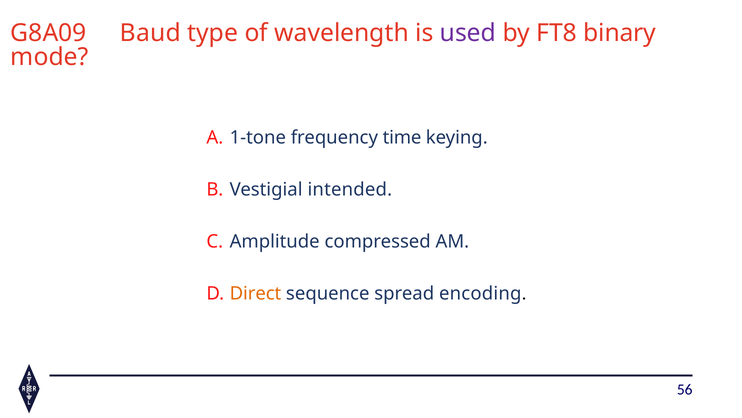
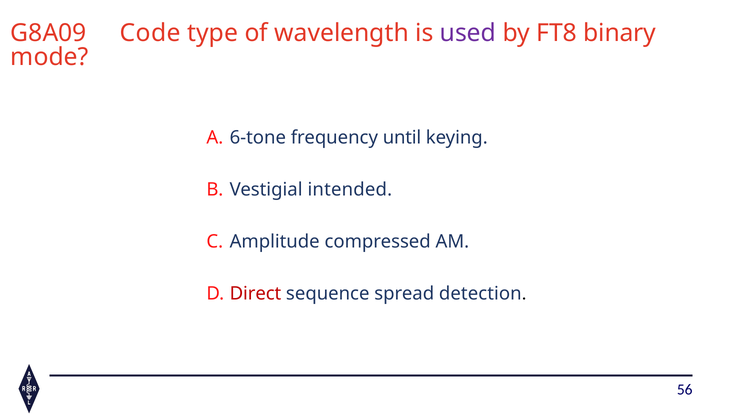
Baud: Baud -> Code (150, 33)
1-tone: 1-tone -> 6-tone (258, 138)
time: time -> until (402, 138)
Direct colour: orange -> red (255, 293)
encoding: encoding -> detection (480, 293)
